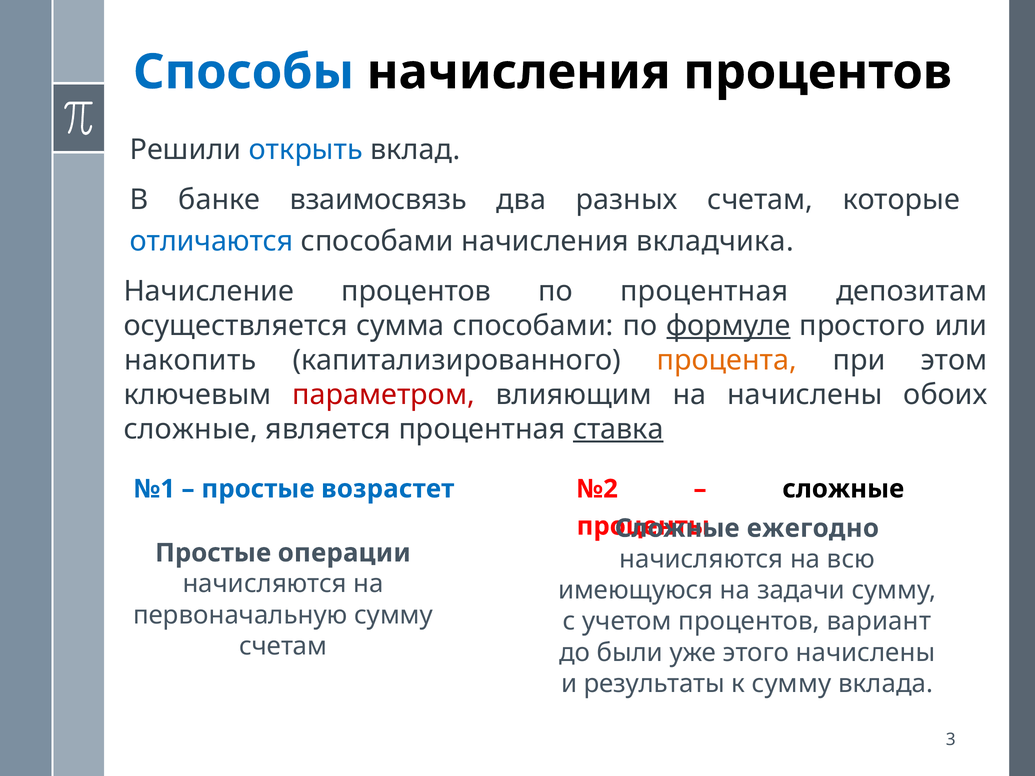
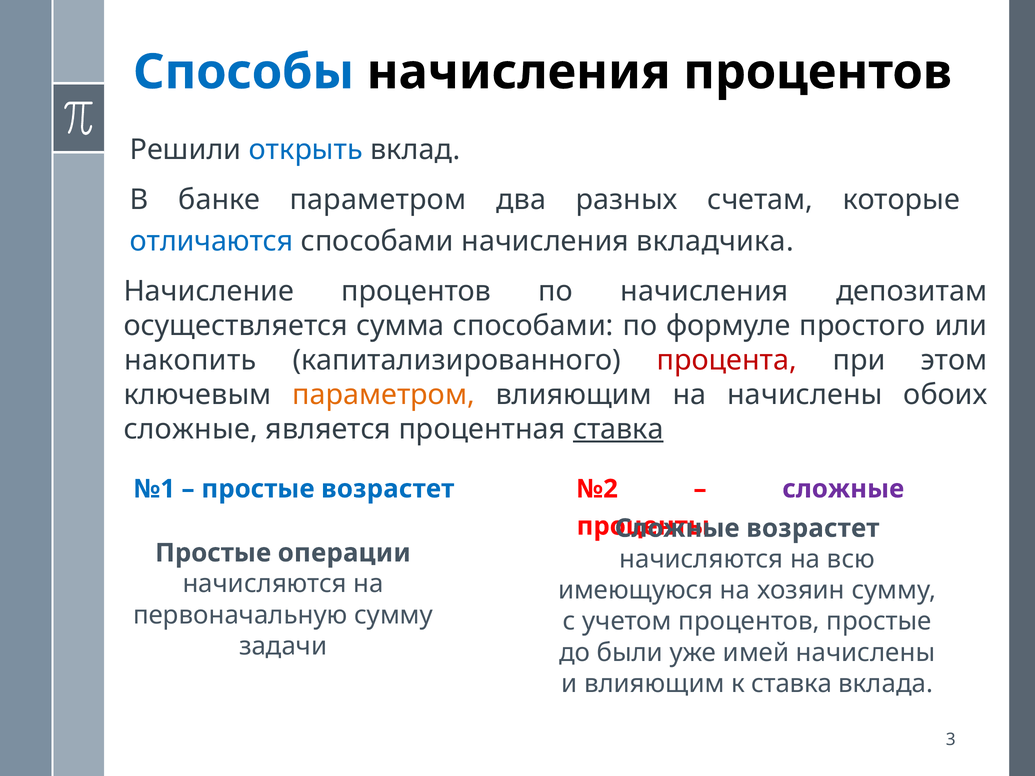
банке взаимосвязь: взаимосвязь -> параметром (378, 200)
по процентная: процентная -> начисления (704, 291)
формуле underline: present -> none (728, 326)
процента colour: orange -> red (727, 360)
параметром colour: red -> orange (384, 395)
сложные colour: black -> purple (843, 489)
ежегодно: ежегодно -> возрастет (813, 528)
задачи: задачи -> хозяин (801, 591)
процентов вариант: вариант -> простые (879, 622)
счетам: счетам -> задачи (283, 646)
этого: этого -> имей (756, 653)
и результаты: результаты -> влияющим (654, 684)
к сумму: сумму -> ставка (792, 684)
